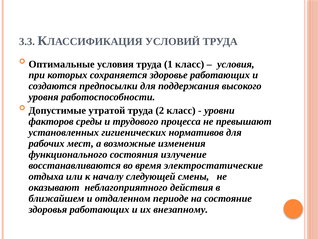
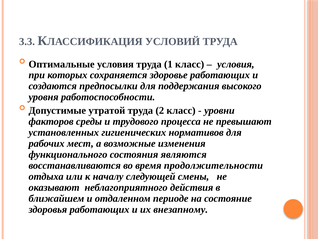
излучение: излучение -> являются (184, 154)
электростатические: электростатические -> продолжительности (213, 165)
